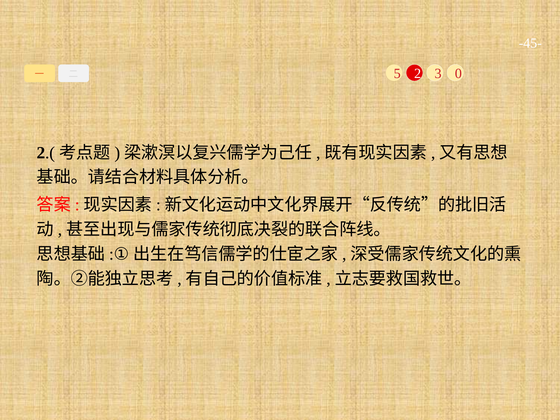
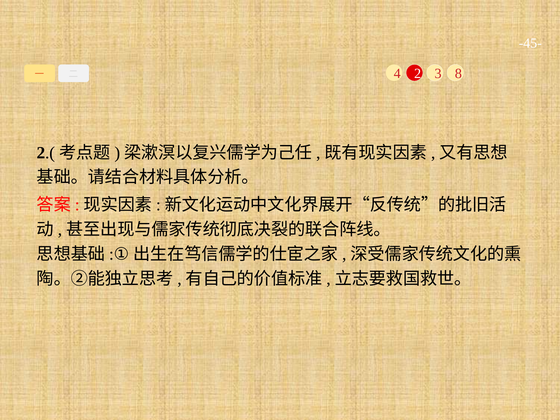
5: 5 -> 4 (397, 74)
0: 0 -> 8 (458, 74)
